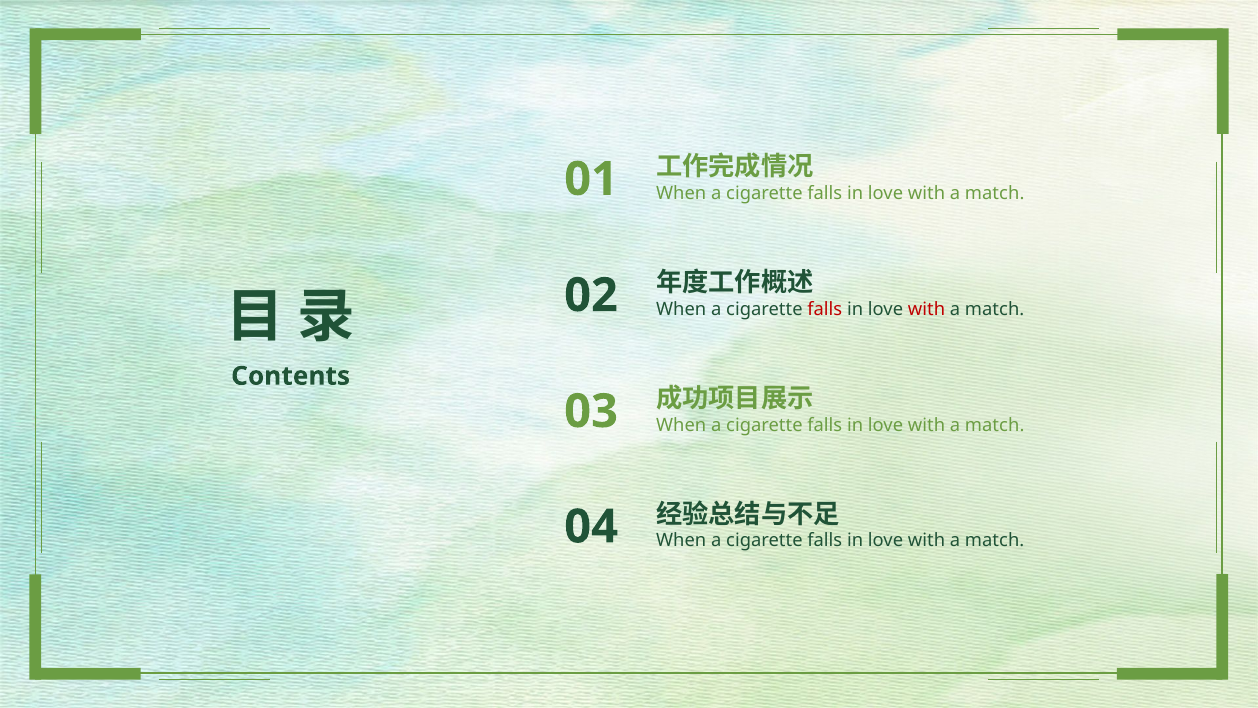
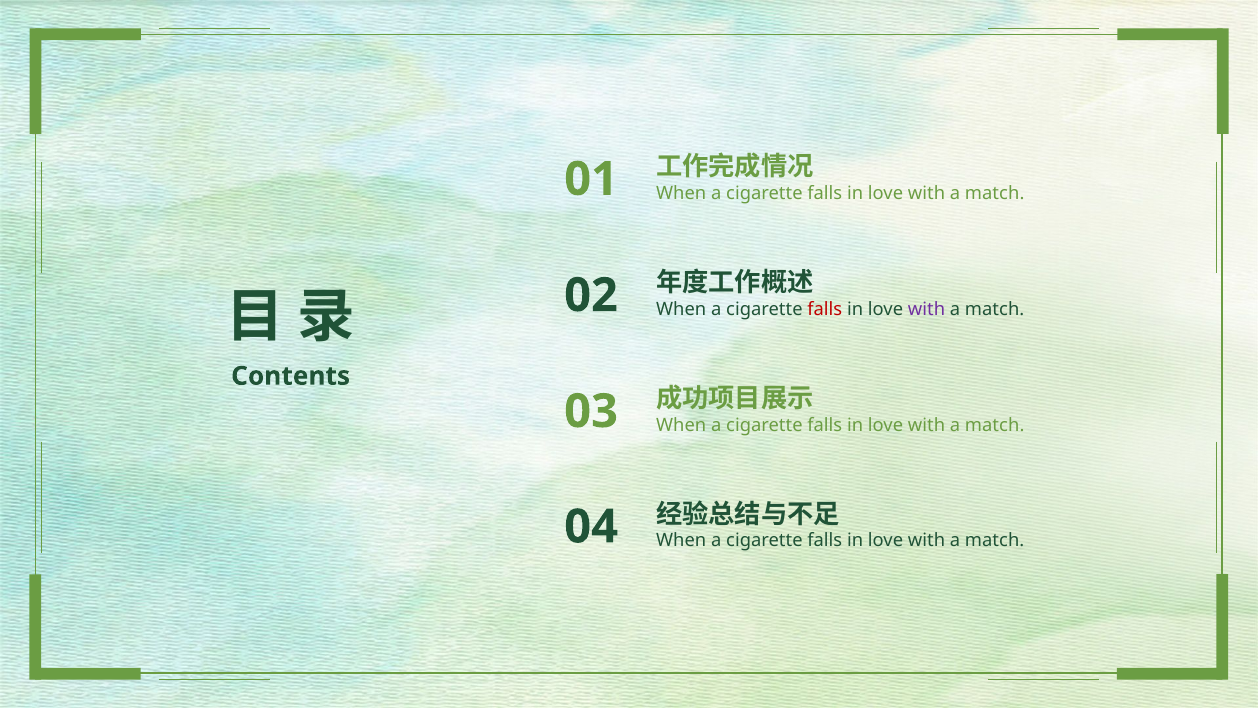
with colour: red -> purple (926, 309)
